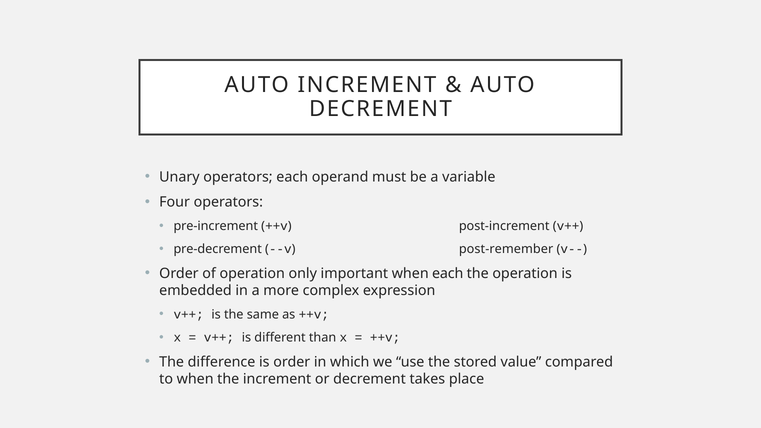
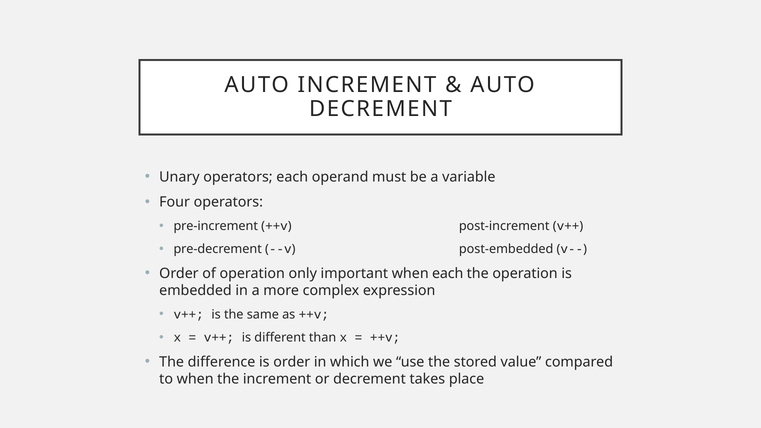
post-remember: post-remember -> post-embedded (506, 249)
